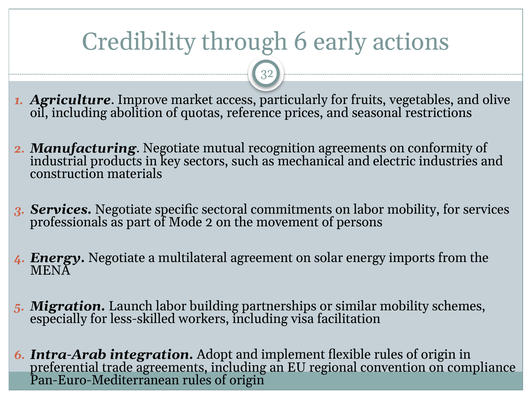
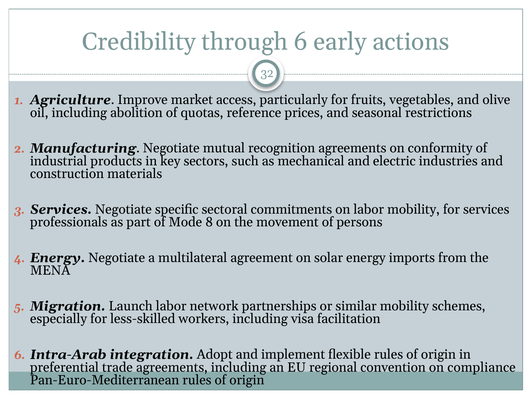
Mode 2: 2 -> 8 (209, 222)
building: building -> network (214, 306)
